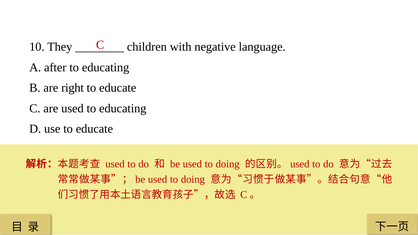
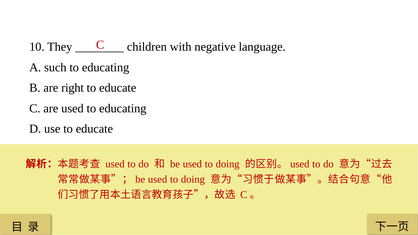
after: after -> such (55, 67)
